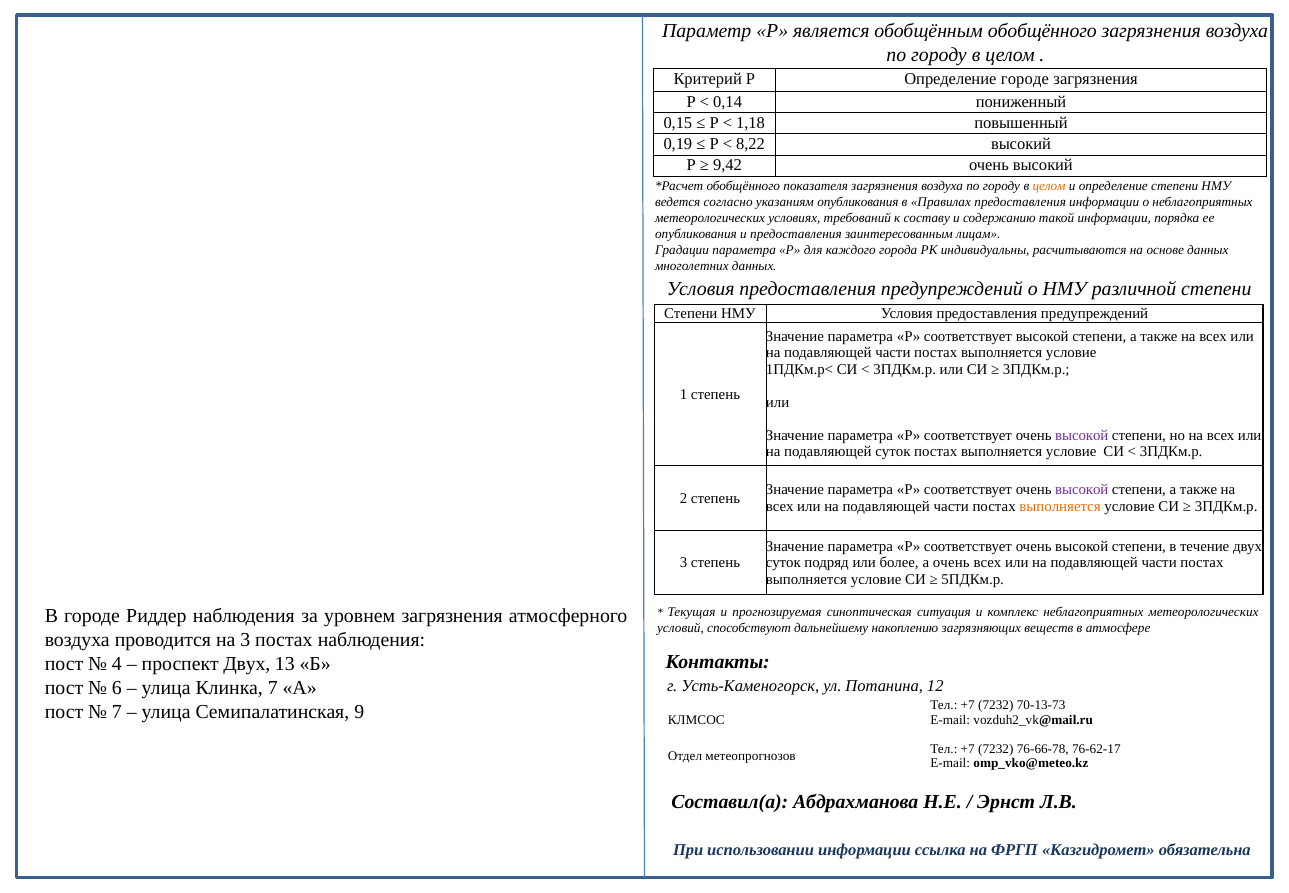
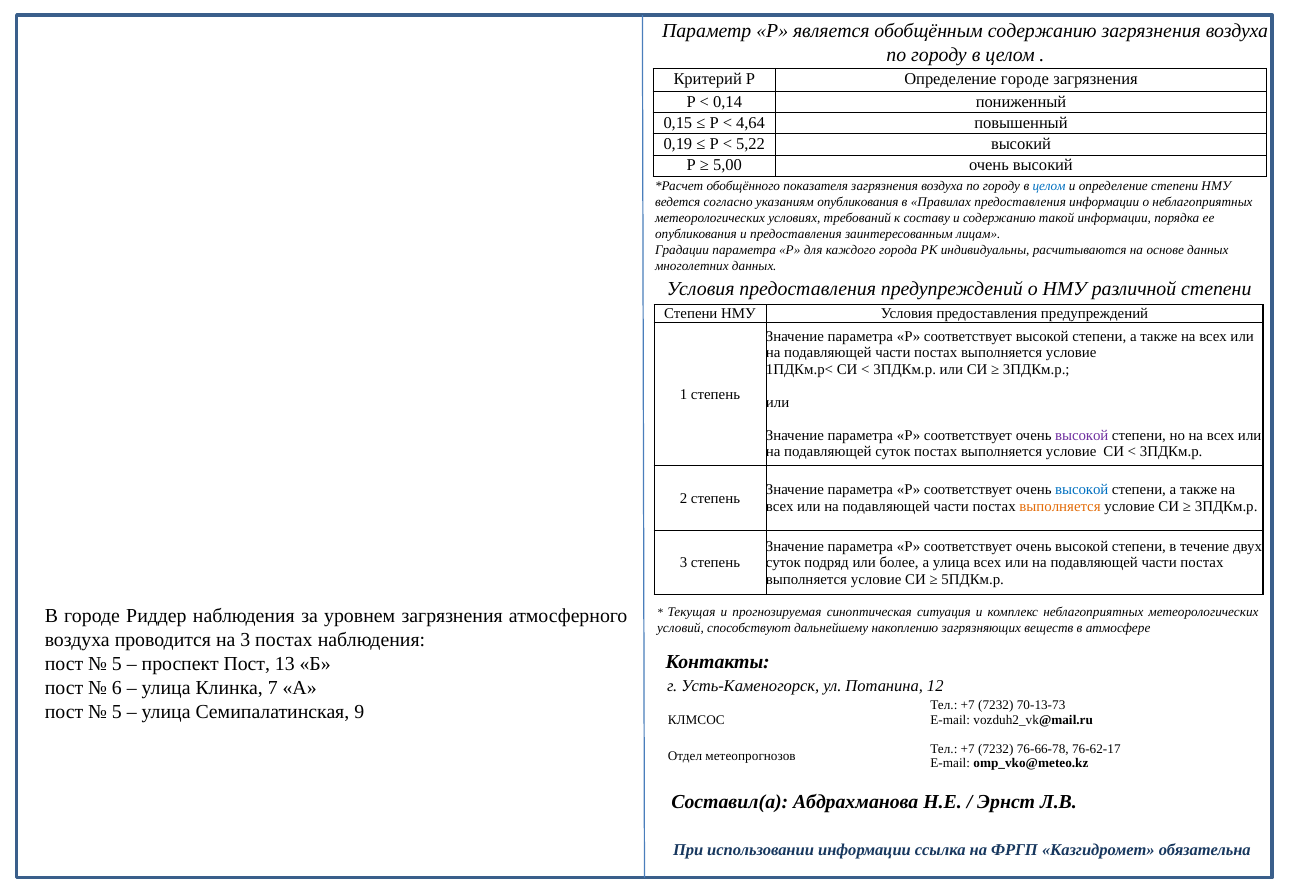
обобщённым обобщённого: обобщённого -> содержанию (1042, 31)
1,18: 1,18 -> 4,64 (751, 123)
8,22: 8,22 -> 5,22 (751, 144)
9,42: 9,42 -> 5,00 (727, 165)
целом colour: orange -> blue (1049, 186)
высокой colour: purple -> blue (1082, 490)
а очень: очень -> улица (951, 562)
4: 4 -> 5 (117, 664)
проспект Двух: Двух -> Пост (247, 664)
7: 7 -> 5 (117, 711)
